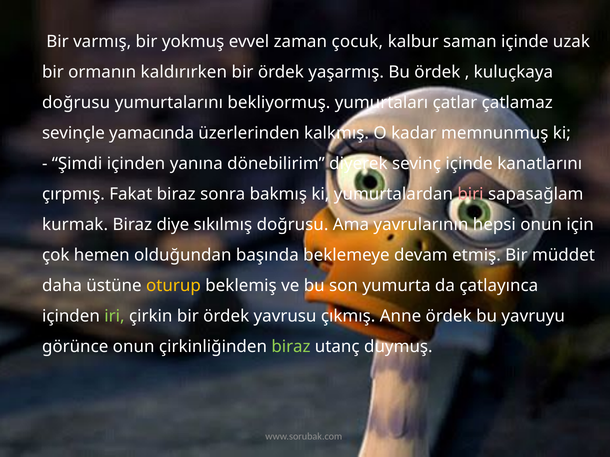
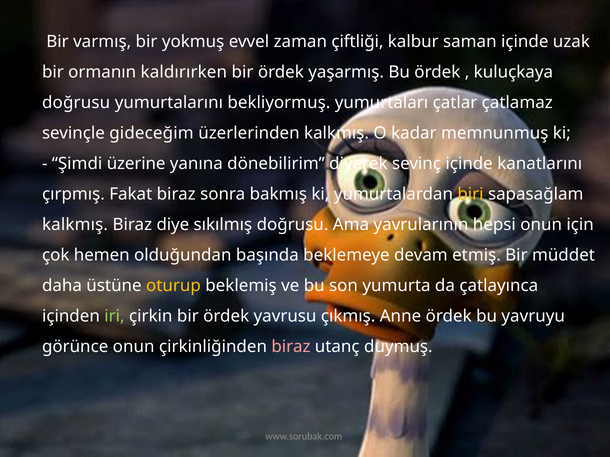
çocuk: çocuk -> çiftliği (357, 42)
yamacında: yamacında -> gideceğim (151, 133)
Şimdi içinden: içinden -> üzerine (136, 164)
biri colour: pink -> yellow (470, 194)
kurmak: kurmak -> kalkmış (75, 225)
biraz colour: light green -> pink (291, 347)
